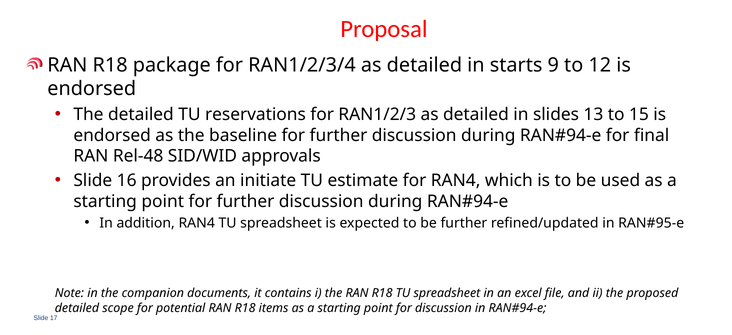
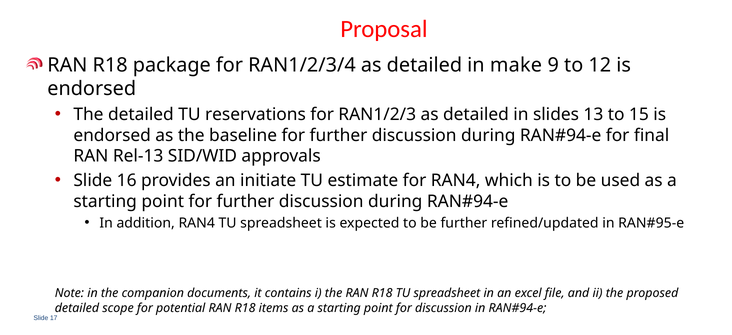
starts: starts -> make (516, 65)
Rel-48: Rel-48 -> Rel-13 (138, 156)
